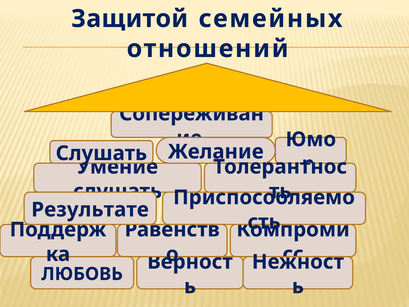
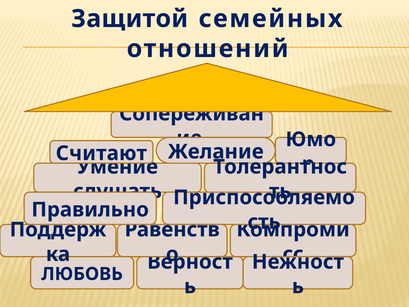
Слушать: Слушать -> Считают (101, 153)
Результате: Результате -> Правильно (90, 210)
